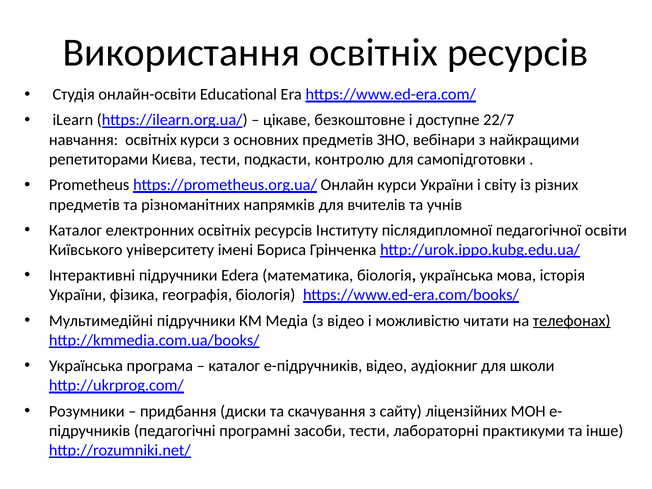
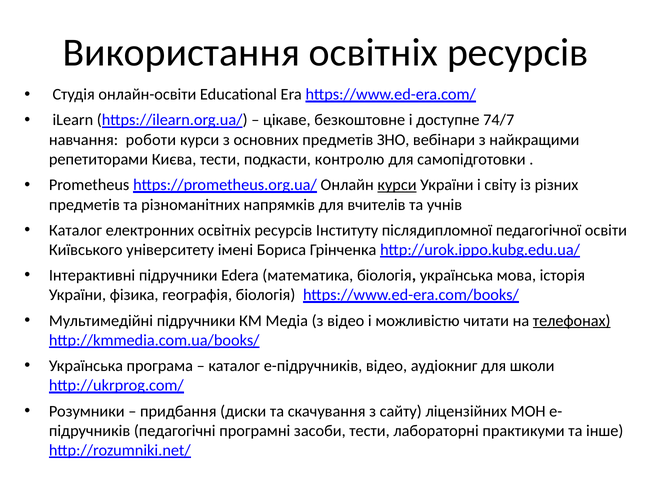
22/7: 22/7 -> 74/7 (499, 120)
навчання освітніх: освітніх -> роботи (151, 140)
курси underline: none -> present (397, 185)
